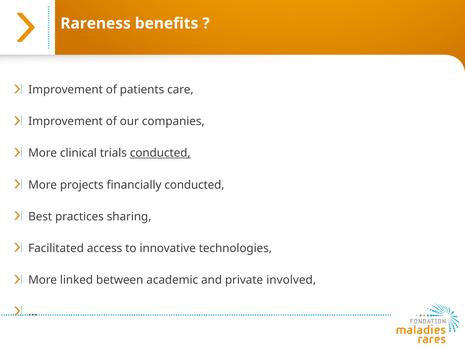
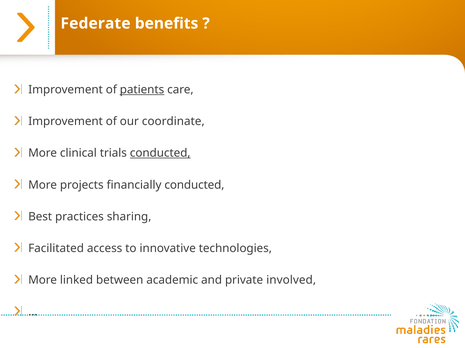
Rareness: Rareness -> Federate (96, 23)
patients underline: none -> present (142, 90)
companies: companies -> coordinate (173, 122)
